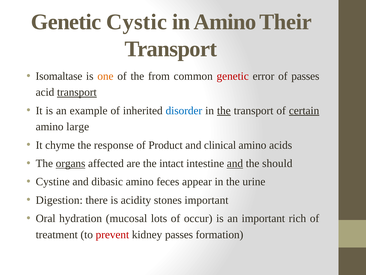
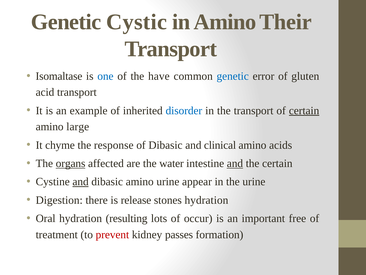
one colour: orange -> blue (105, 76)
from: from -> have (159, 76)
genetic colour: red -> blue (233, 76)
of passes: passes -> gluten (305, 76)
transport underline: present -> none (77, 92)
the underline: present -> none (224, 110)
of Product: Product -> Dibasic (165, 145)
intact: intact -> water (172, 163)
the should: should -> certain (277, 163)
and underline: none -> present (81, 181)
amino feces: feces -> urine (168, 181)
acidity: acidity -> release (136, 200)
stones important: important -> hydration (206, 200)
mucosal: mucosal -> resulting (127, 218)
rich: rich -> free (297, 218)
